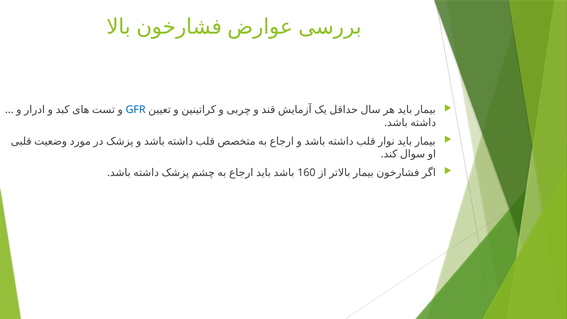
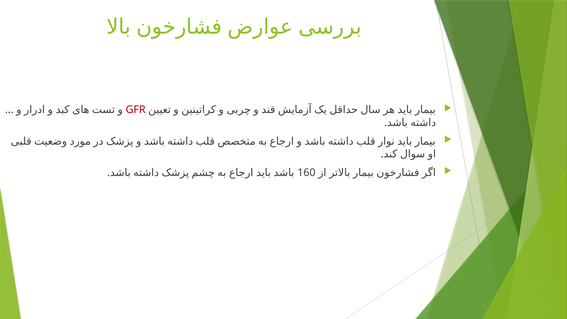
GFR colour: blue -> red (136, 110)
